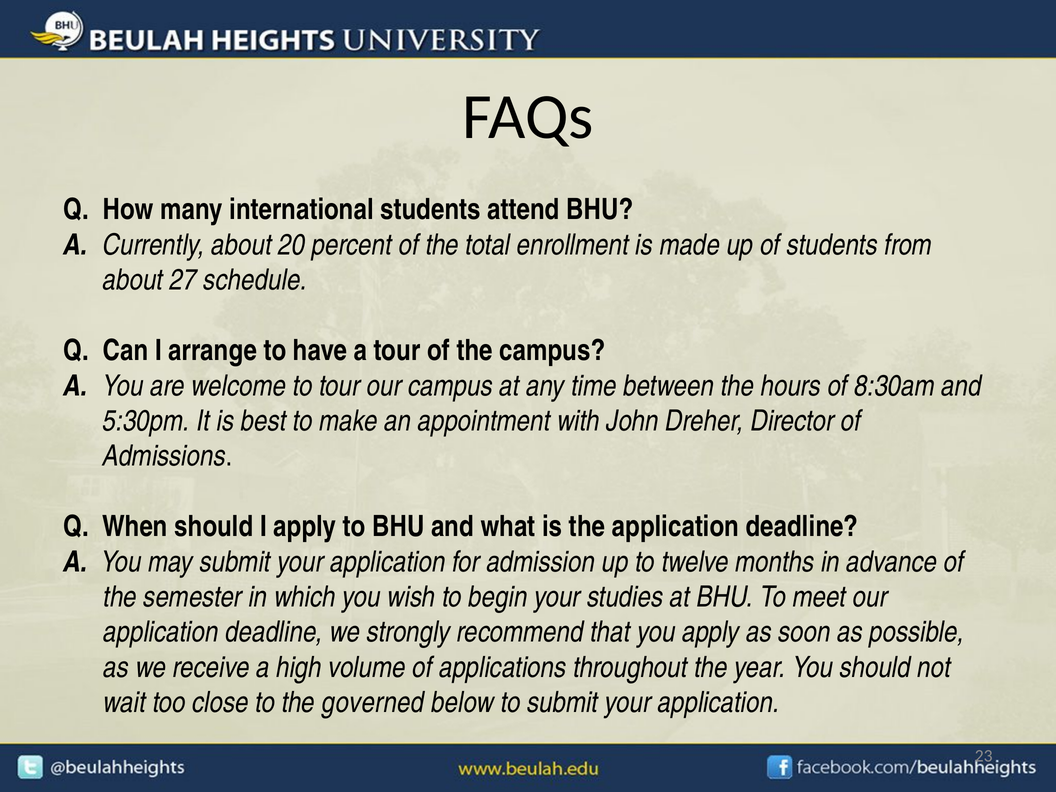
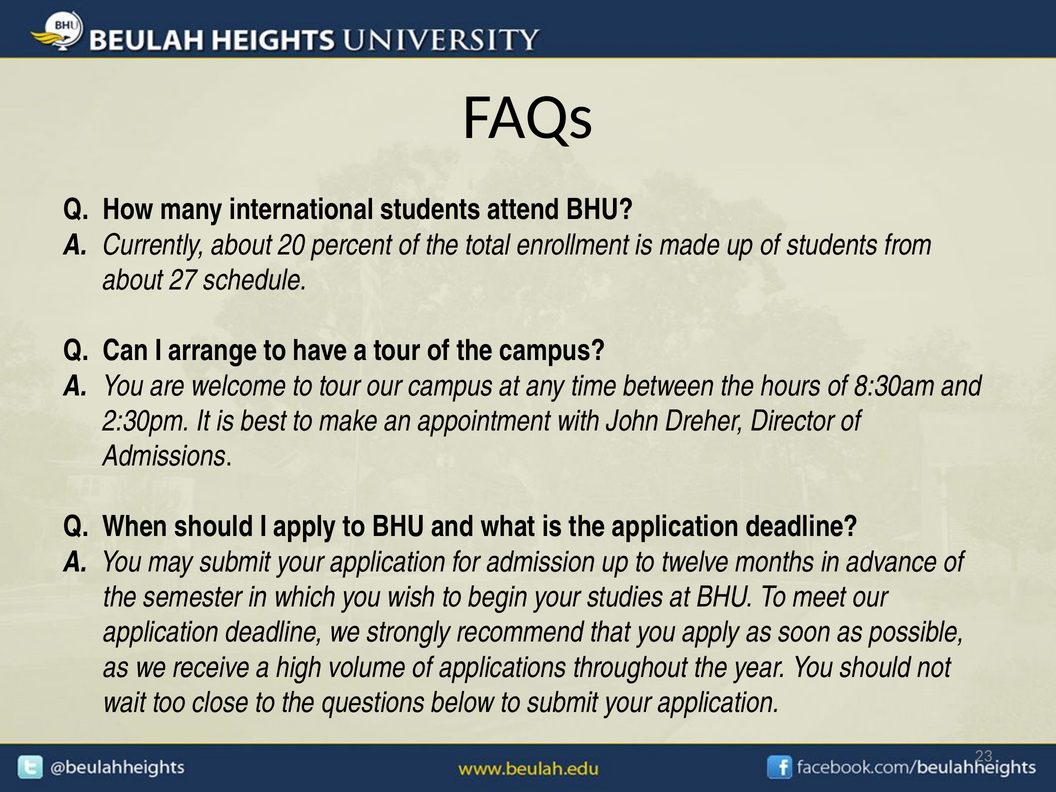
5:30pm: 5:30pm -> 2:30pm (146, 421)
governed: governed -> questions (373, 703)
